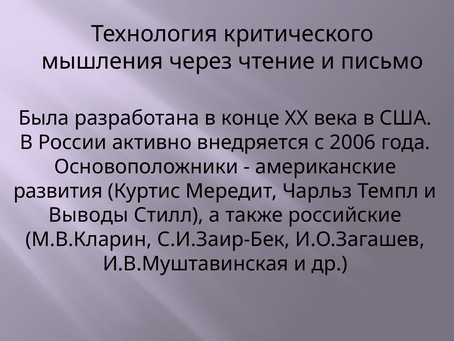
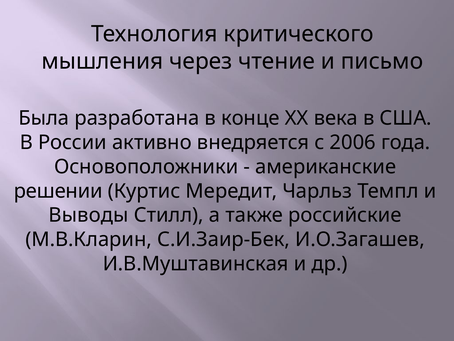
развития: развития -> решении (58, 191)
